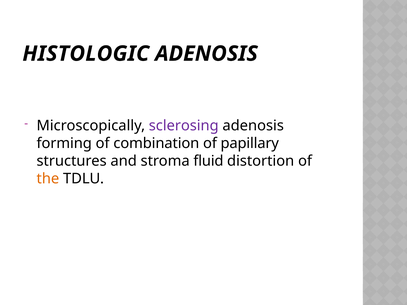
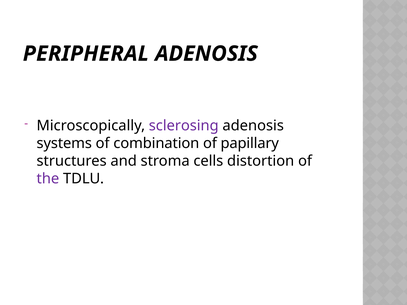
HISTOLOGIC: HISTOLOGIC -> PERIPHERAL (86, 54)
forming: forming -> systems (64, 143)
fluid: fluid -> cells (208, 161)
the colour: orange -> purple (48, 179)
